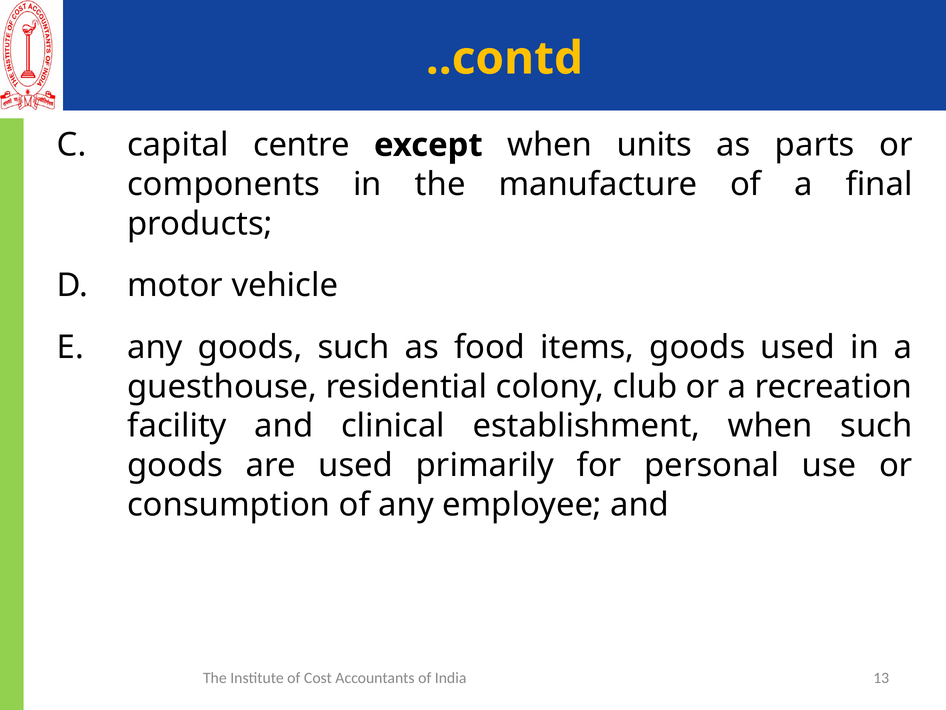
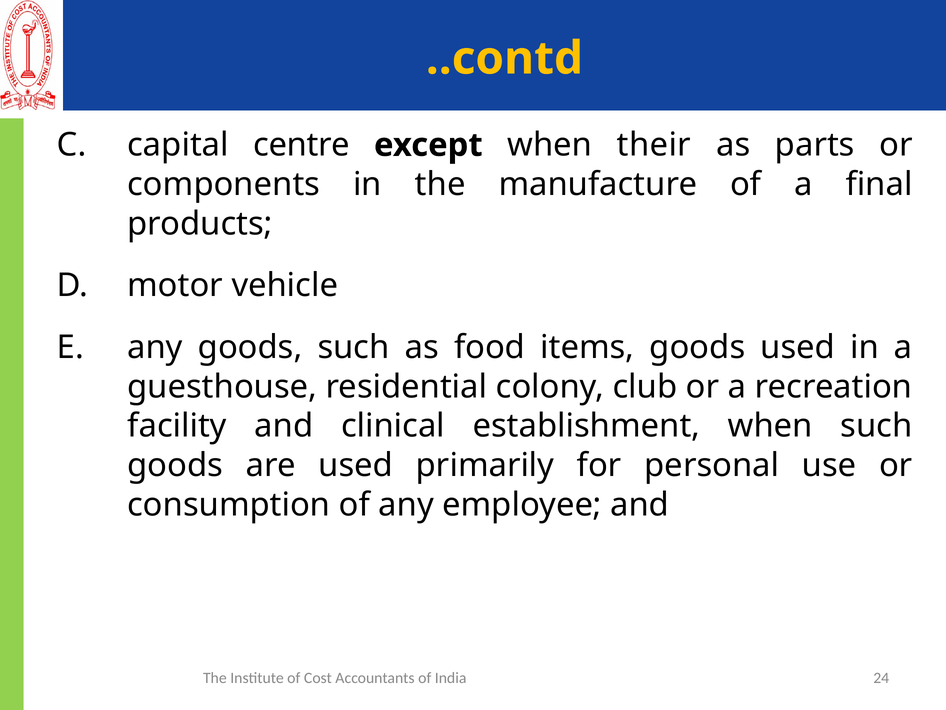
units: units -> their (654, 145)
13: 13 -> 24 (881, 677)
